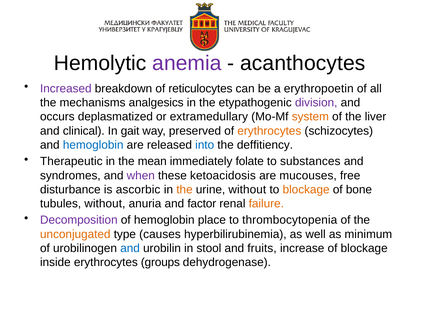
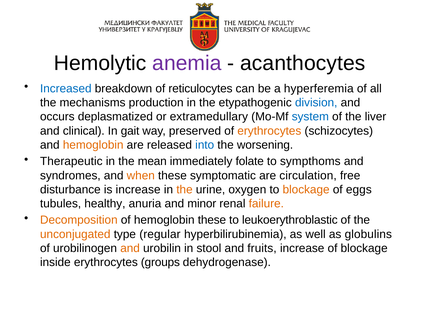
Increased colour: purple -> blue (66, 88)
erythropoetin: erythropoetin -> hyperferemia (319, 88)
analgesics: analgesics -> production (156, 103)
division colour: purple -> blue (316, 103)
system colour: orange -> blue (310, 117)
hemoglobin colour: blue -> orange (93, 145)
deffitiency: deffitiency -> worsening (265, 145)
substances: substances -> sympthoms (310, 161)
when colour: purple -> orange (141, 175)
ketoacidosis: ketoacidosis -> symptomatic (223, 175)
mucouses: mucouses -> circulation (308, 175)
is ascorbic: ascorbic -> increase (138, 189)
urine without: without -> oxygen (247, 189)
bone: bone -> eggs (359, 189)
tubules without: without -> healthy (105, 203)
factor: factor -> minor (202, 203)
Decomposition colour: purple -> orange (79, 220)
hemoglobin place: place -> these (212, 220)
thrombocytopenia: thrombocytopenia -> leukoerythroblastic (290, 220)
causes: causes -> regular (160, 234)
minimum: minimum -> globulins (368, 234)
and colour: blue -> orange (130, 248)
